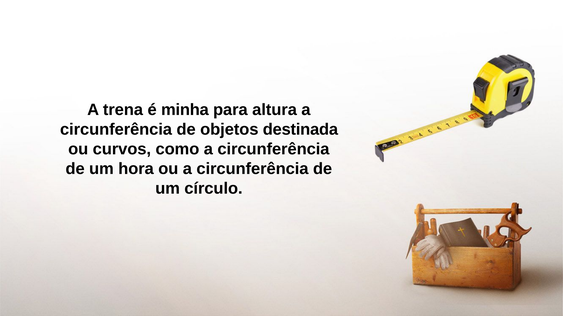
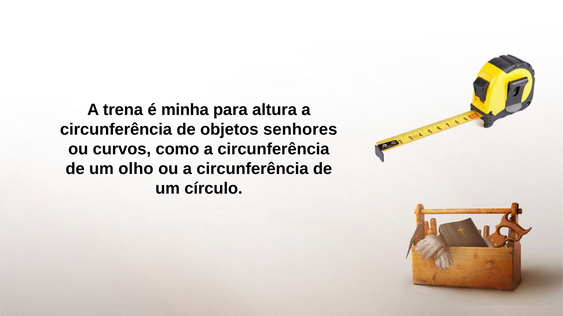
destinada: destinada -> senhores (300, 130)
hora: hora -> olho (136, 169)
